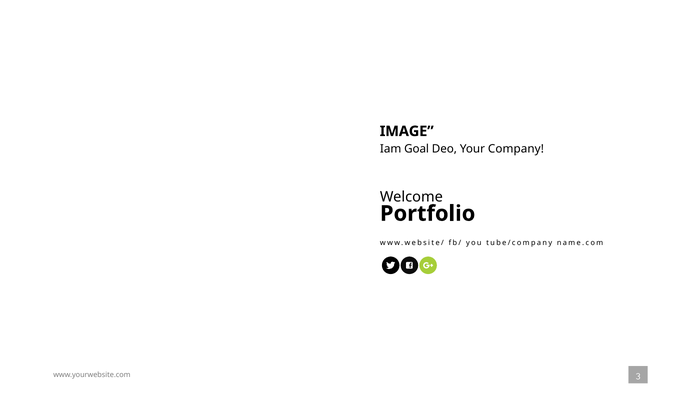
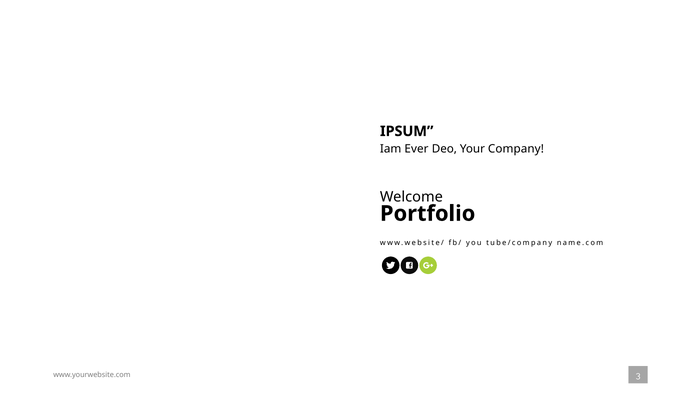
IMAGE: IMAGE -> IPSUM (407, 131)
Goal: Goal -> Ever (416, 149)
